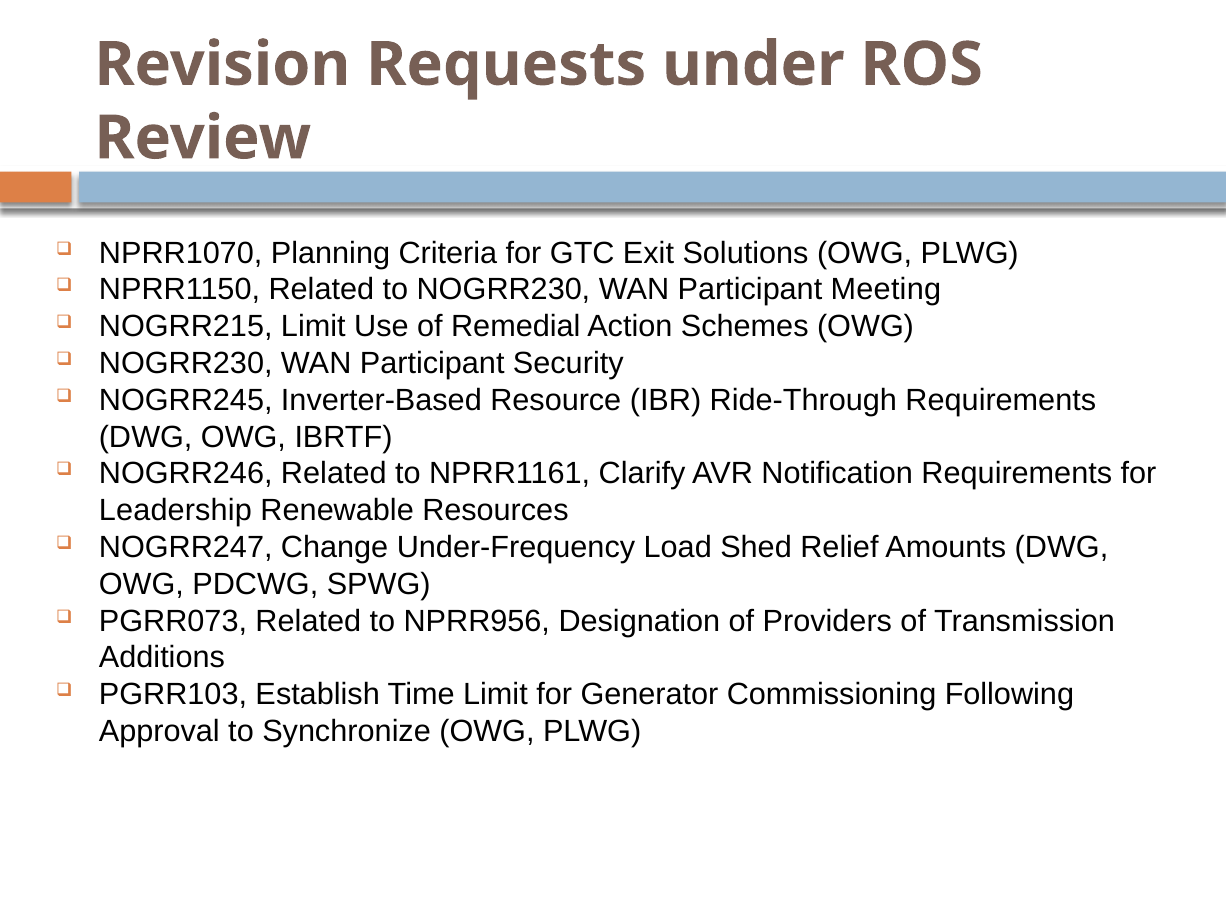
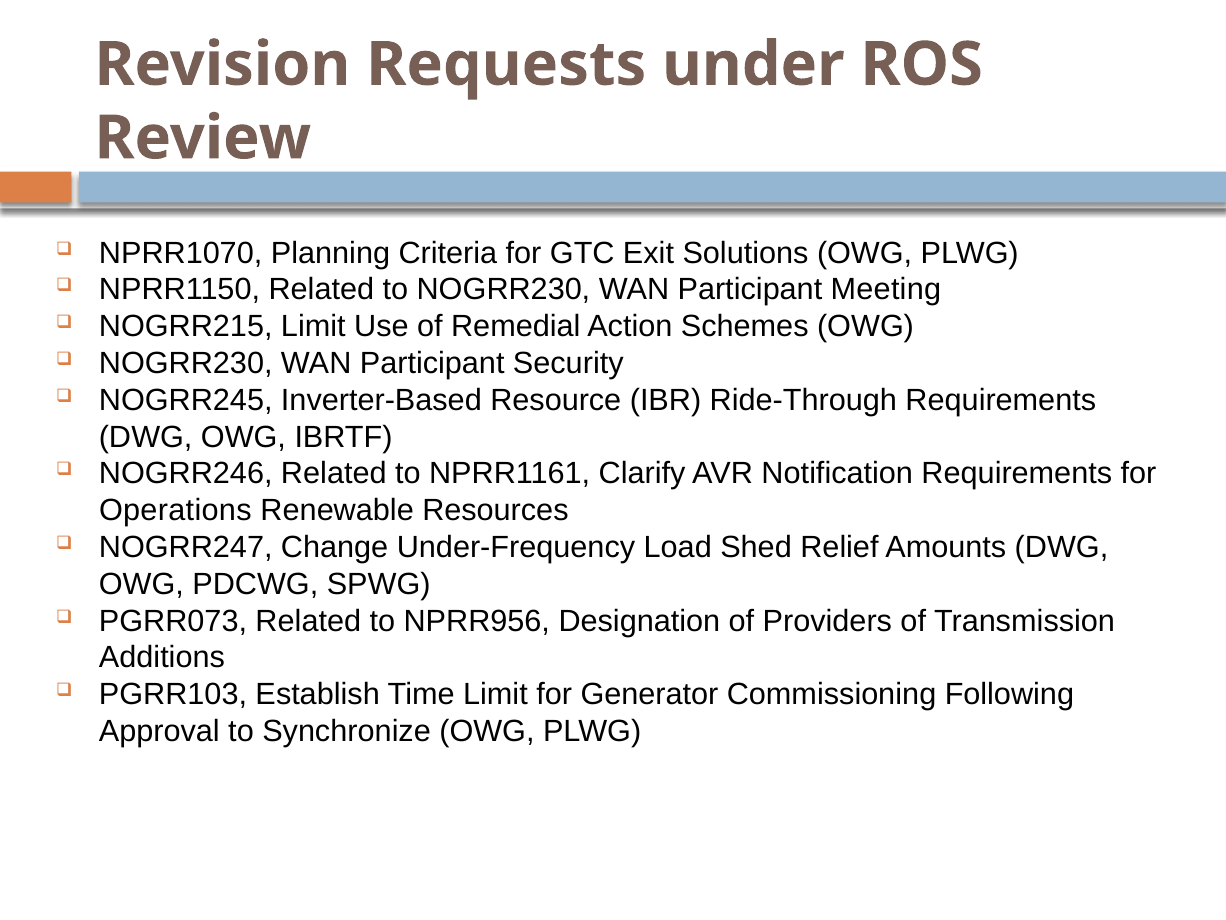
Leadership: Leadership -> Operations (175, 510)
